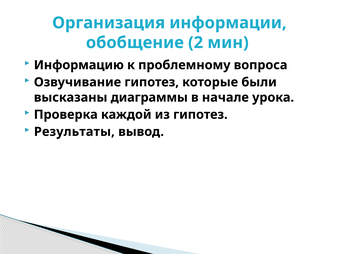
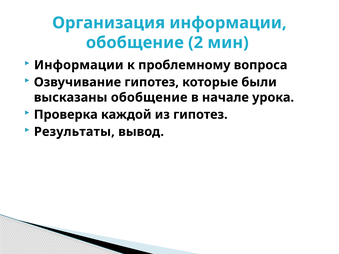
Информацию: Информацию -> Информации (79, 65)
высказаны диаграммы: диаграммы -> обобщение (149, 98)
